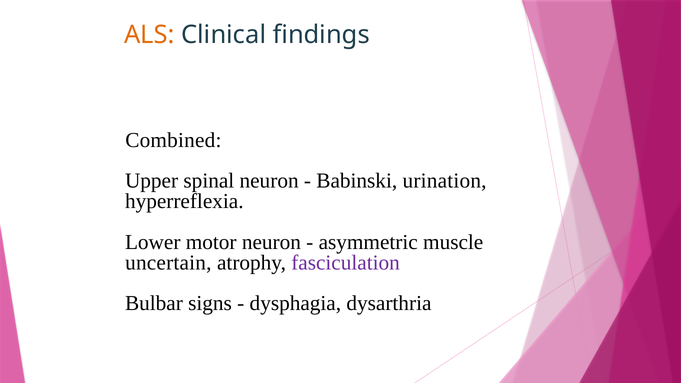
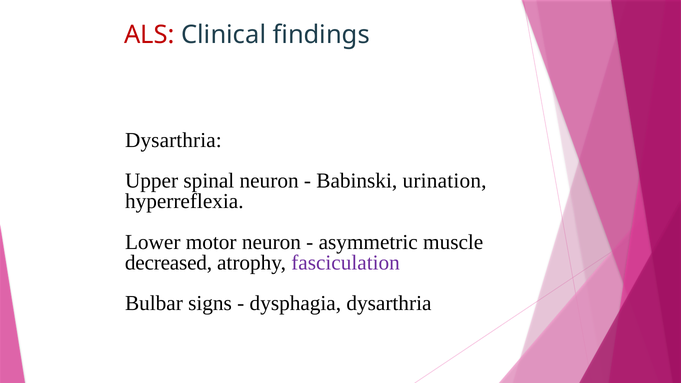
ALS colour: orange -> red (149, 35)
Combined: Combined -> Dysarthria (173, 140)
uncertain: uncertain -> decreased (169, 263)
